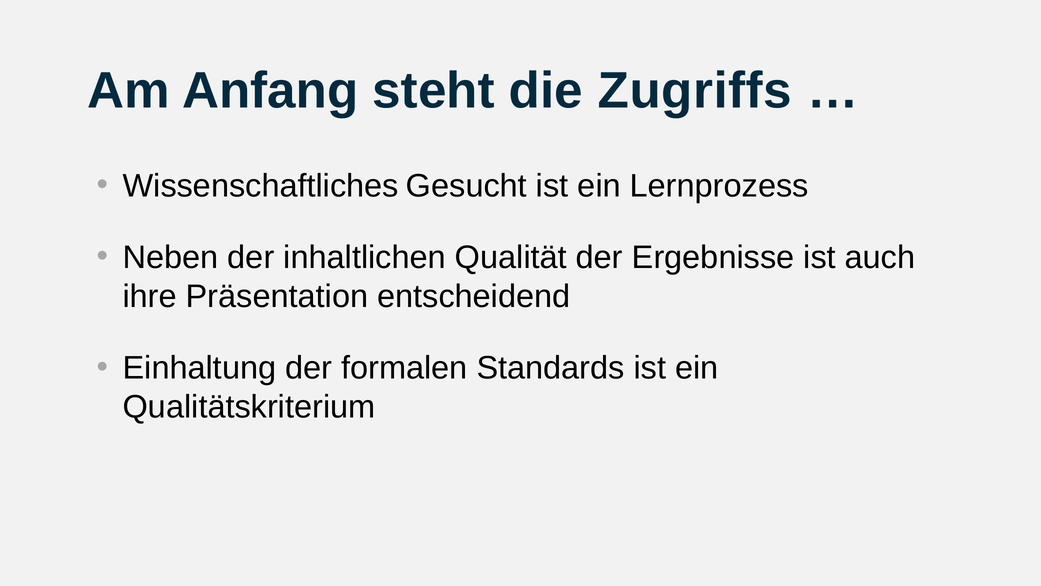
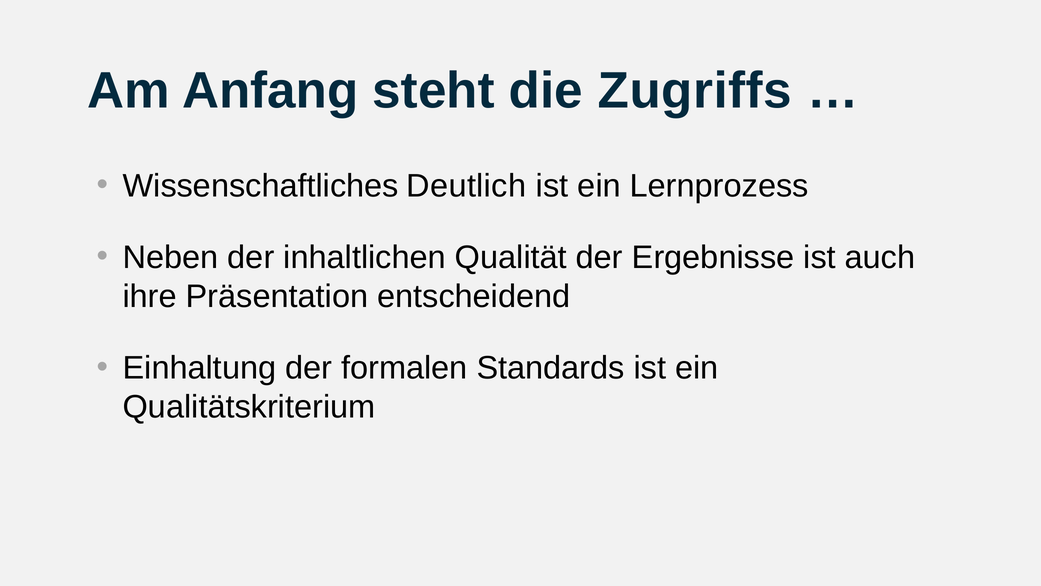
Gesucht: Gesucht -> Deutlich (466, 186)
